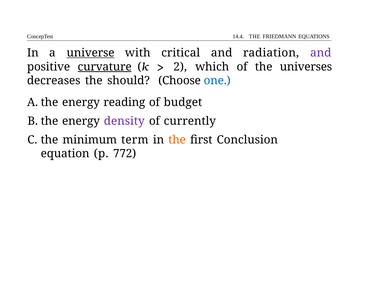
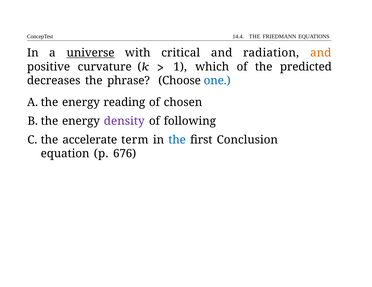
and colour: purple -> orange (321, 53)
curvature underline: present -> none (105, 67)
2: 2 -> 1 (180, 67)
universes: universes -> predicted (306, 67)
should: should -> phrase (129, 81)
budget: budget -> chosen (183, 103)
currently: currently -> following (190, 121)
minimum: minimum -> accelerate (90, 140)
the colour: orange -> blue (177, 140)
772: 772 -> 676 (125, 154)
